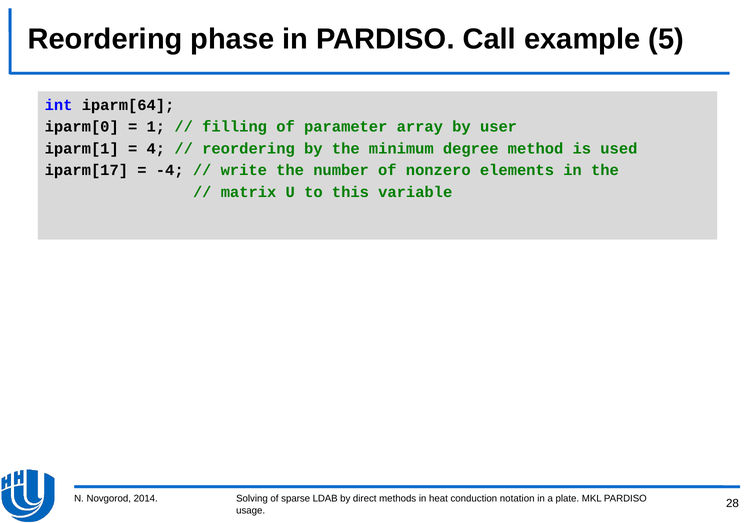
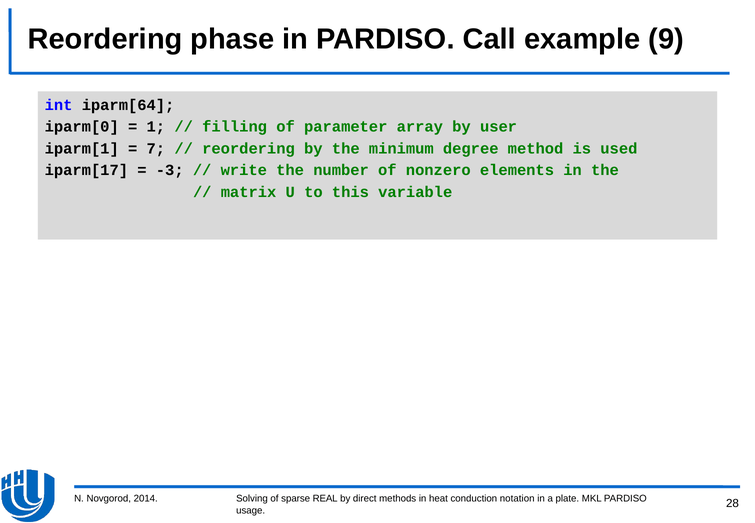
5: 5 -> 9 (666, 39)
4: 4 -> 7 (156, 148)
-4: -4 -> -3 (170, 170)
LDAB: LDAB -> REAL (325, 498)
